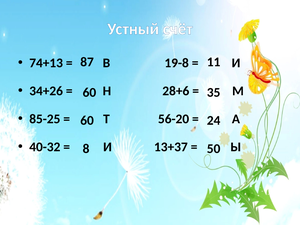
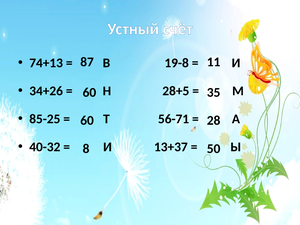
28+6: 28+6 -> 28+5 (176, 91)
56-20: 56-20 -> 56-71 (174, 119)
24: 24 -> 28 (214, 121)
